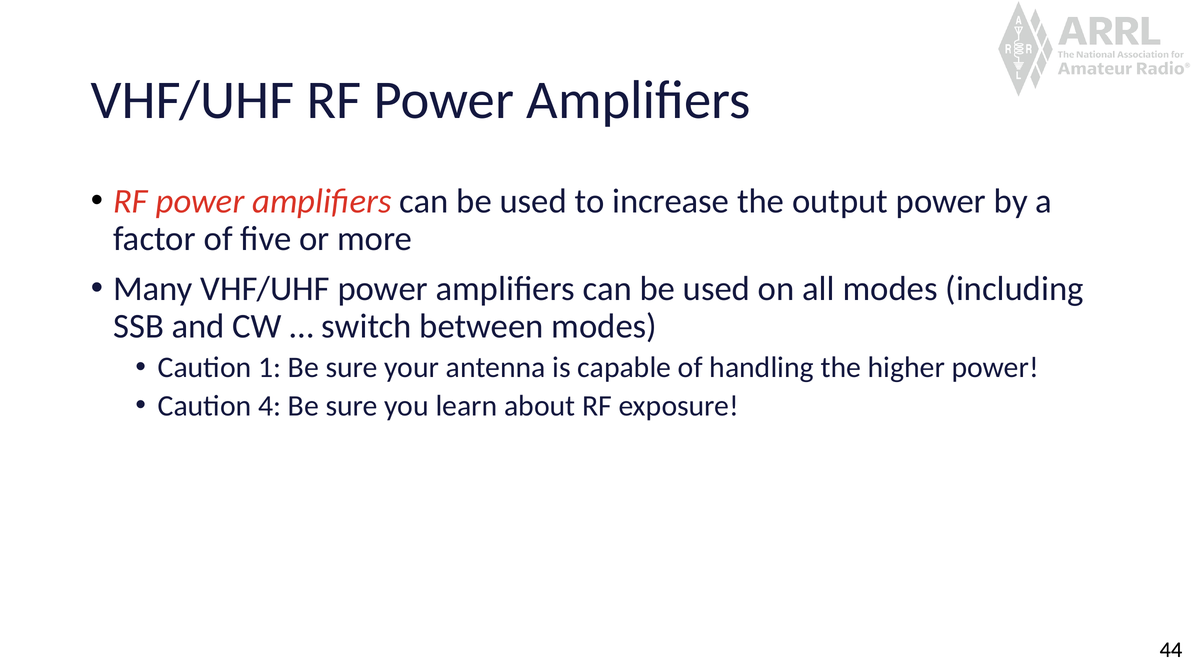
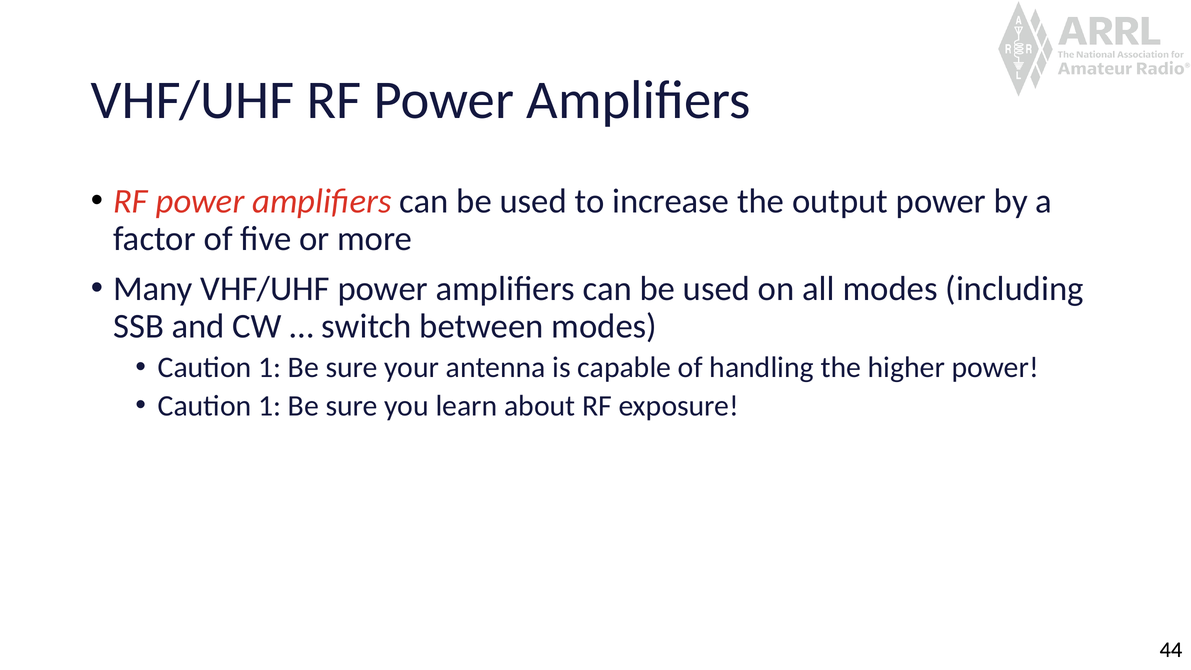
4: 4 -> 1 (270, 406)
